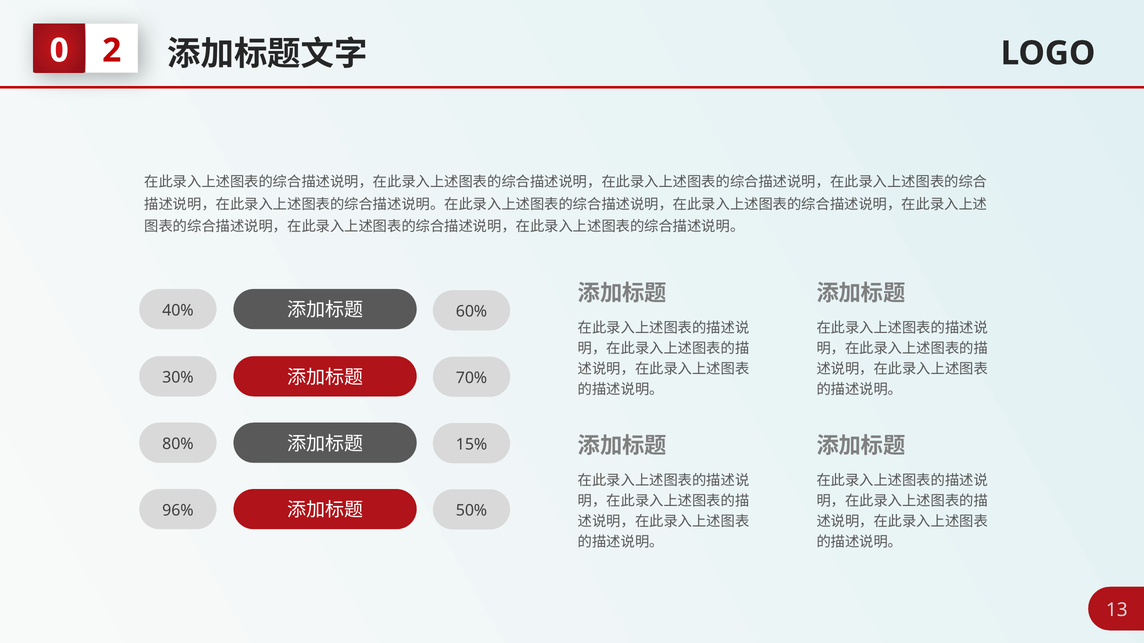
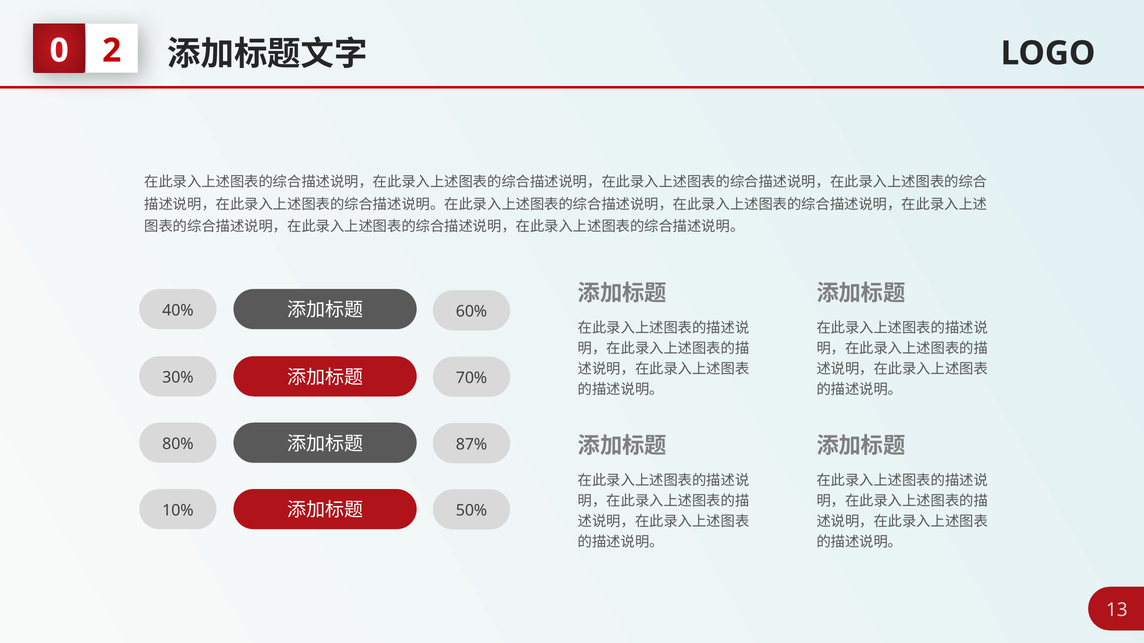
15%: 15% -> 87% (472, 445)
96%: 96% -> 10% (178, 511)
